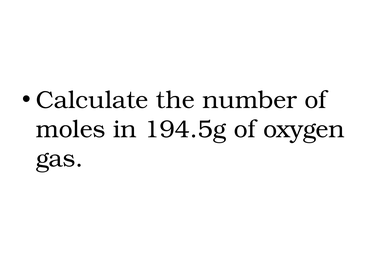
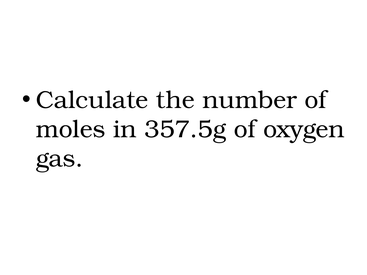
194.5g: 194.5g -> 357.5g (185, 129)
